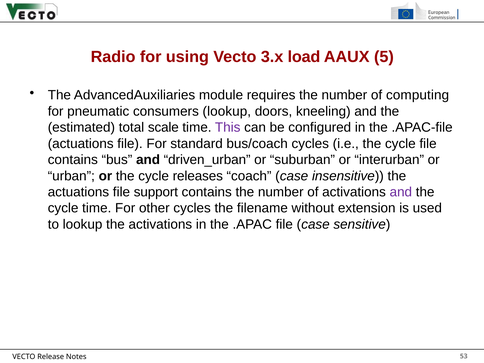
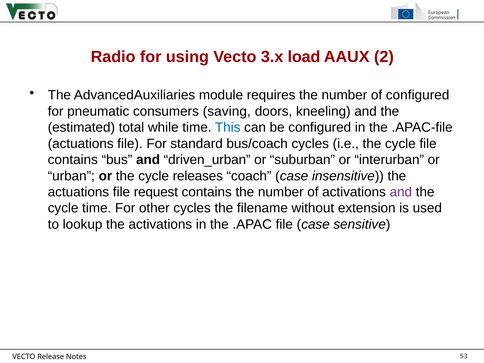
5: 5 -> 2 (384, 57)
of computing: computing -> configured (418, 95)
consumers lookup: lookup -> saving (227, 111)
scale: scale -> while (163, 127)
This colour: purple -> blue (228, 127)
support: support -> request (156, 192)
